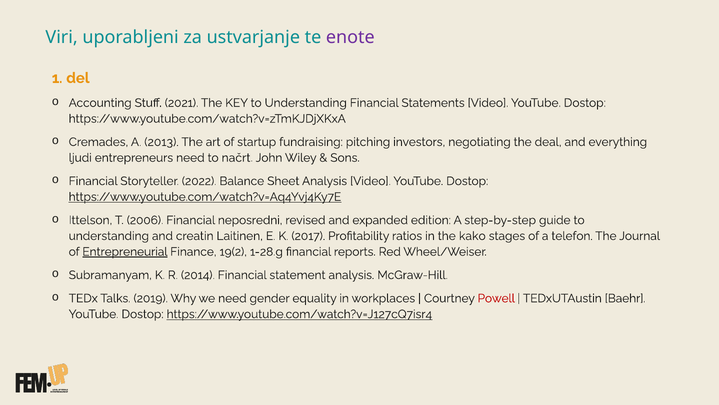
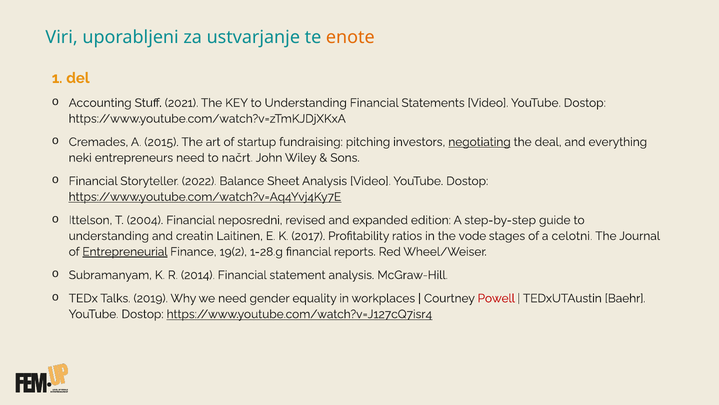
enote colour: purple -> orange (350, 37)
2013: 2013 -> 2015 (161, 142)
negotiating underline: none -> present (479, 142)
ljudi: ljudi -> neki (80, 158)
2006: 2006 -> 2004 (145, 220)
kako: kako -> vode (472, 236)
telefon: telefon -> celotni (572, 236)
